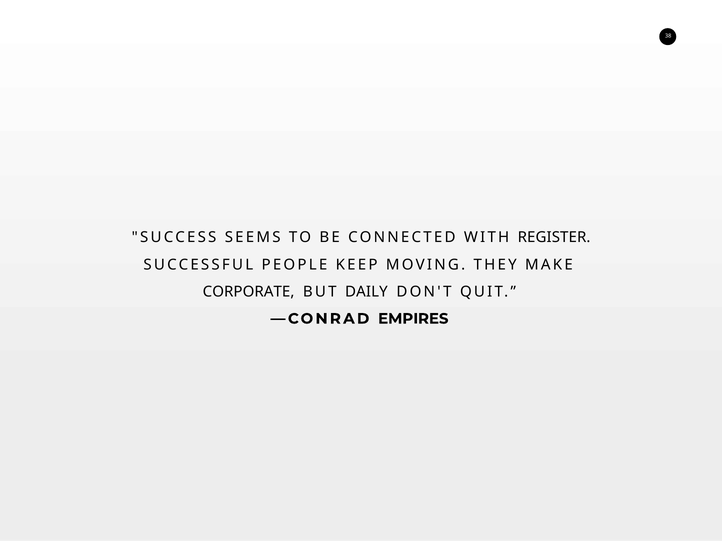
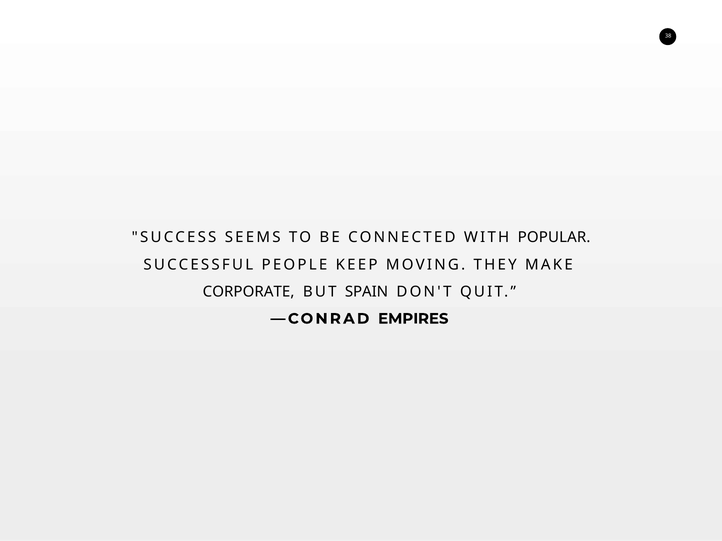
REGISTER: REGISTER -> POPULAR (554, 238)
DAILY: DAILY -> SPAIN (366, 292)
